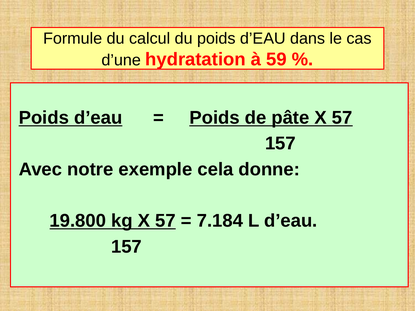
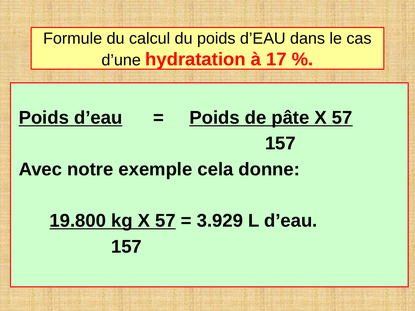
59: 59 -> 17 (276, 59)
7.184: 7.184 -> 3.929 (220, 221)
